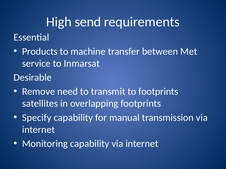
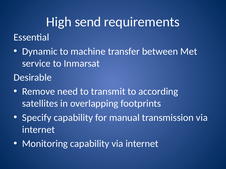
Products: Products -> Dynamic (40, 52)
to footprints: footprints -> according (158, 92)
